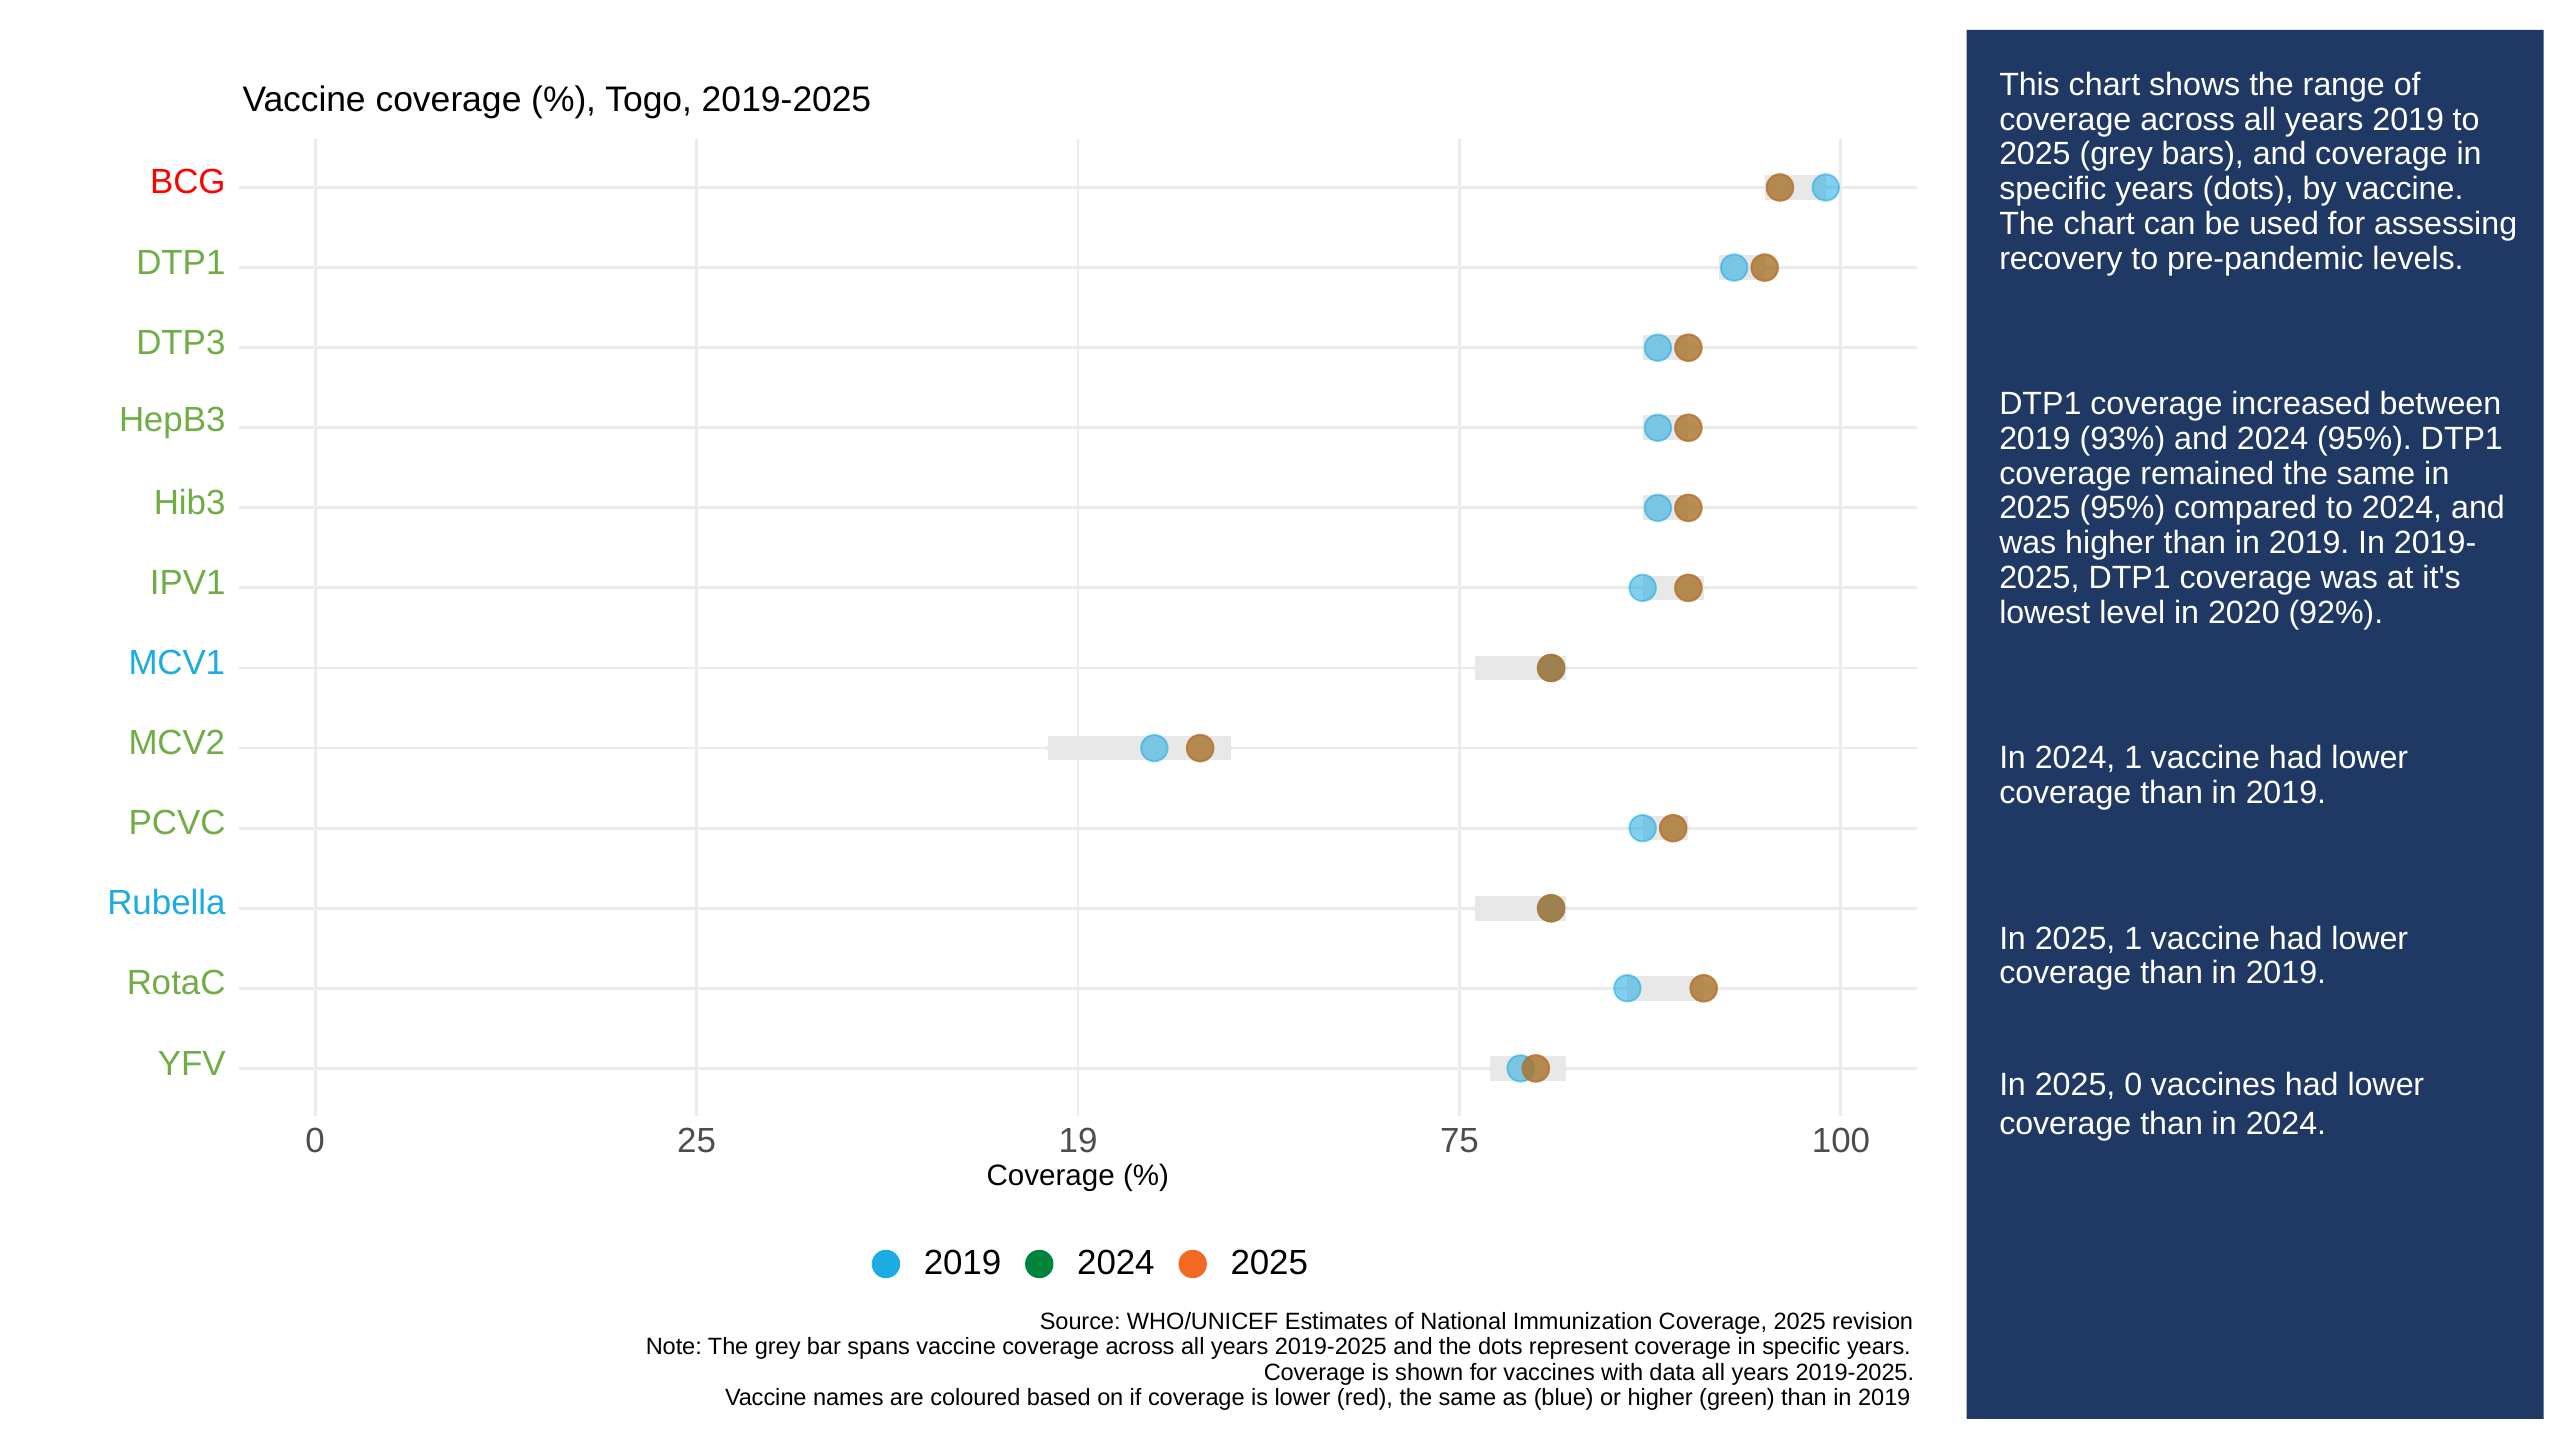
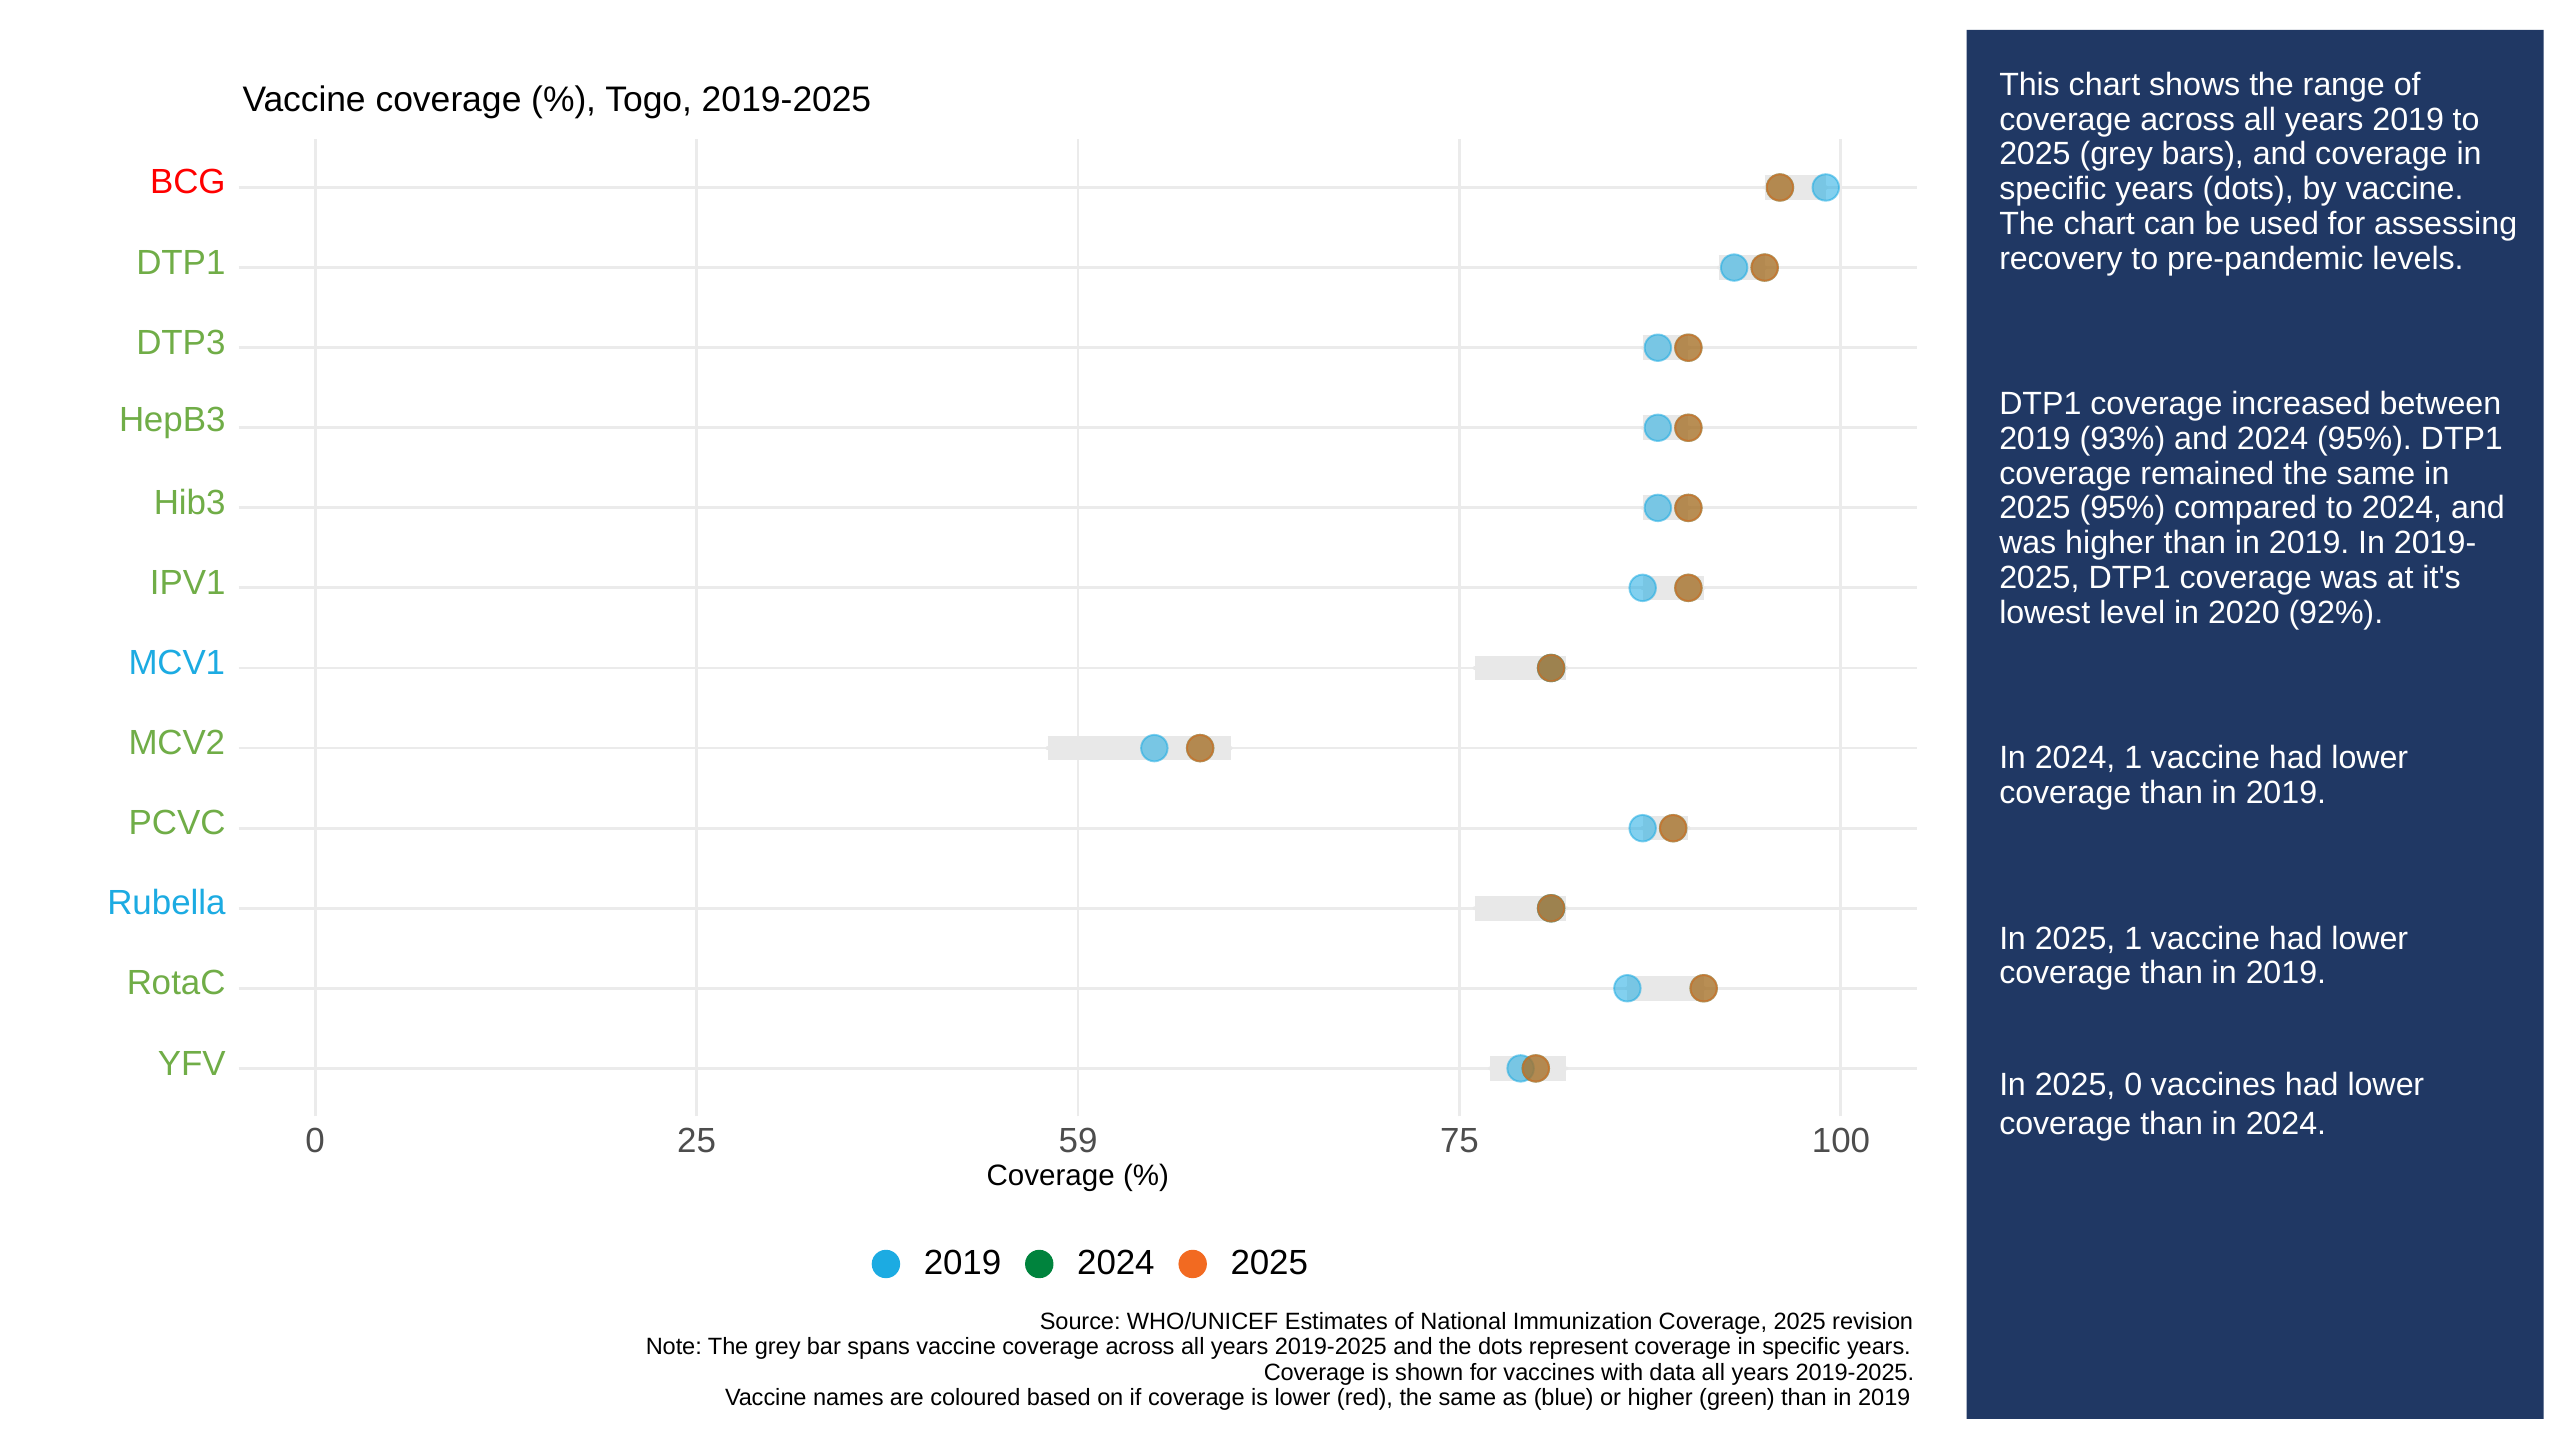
19: 19 -> 59 (1078, 1141)
